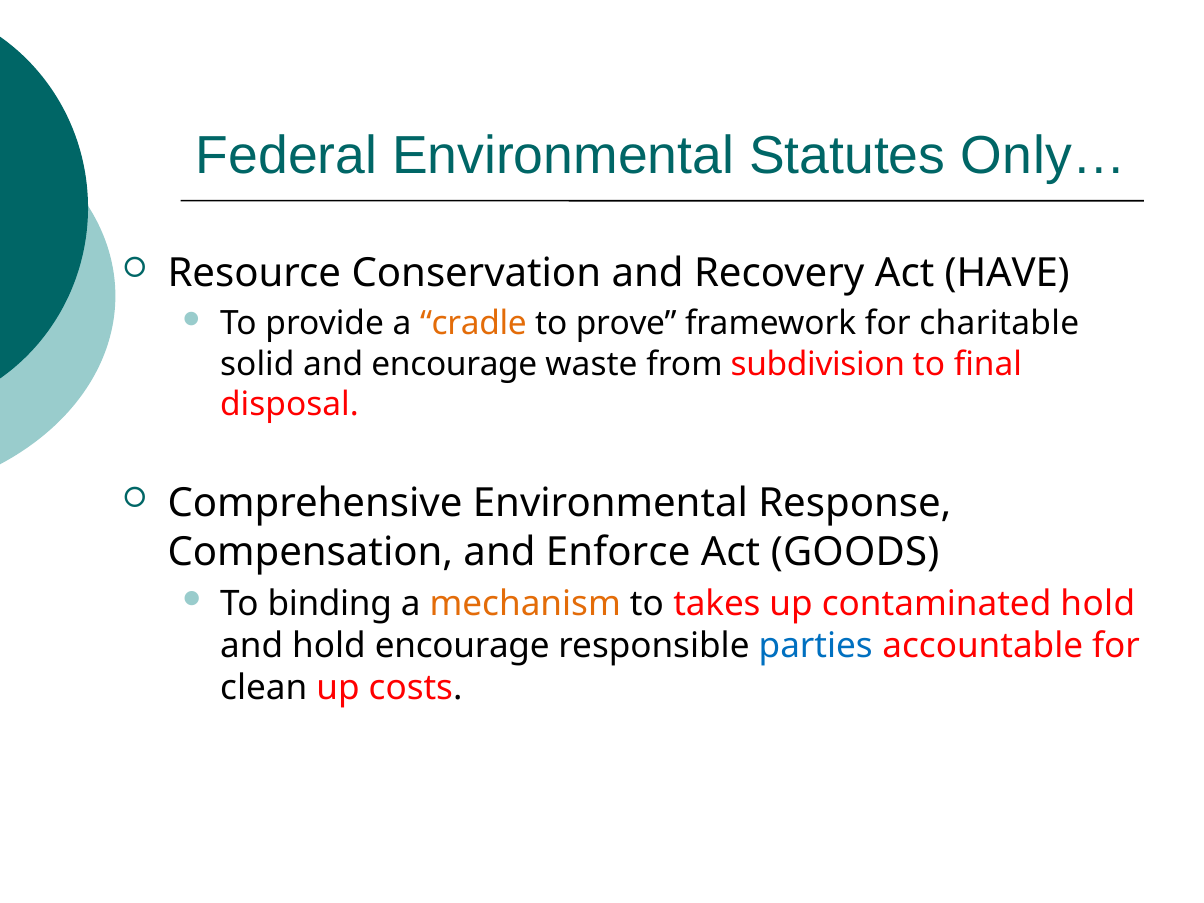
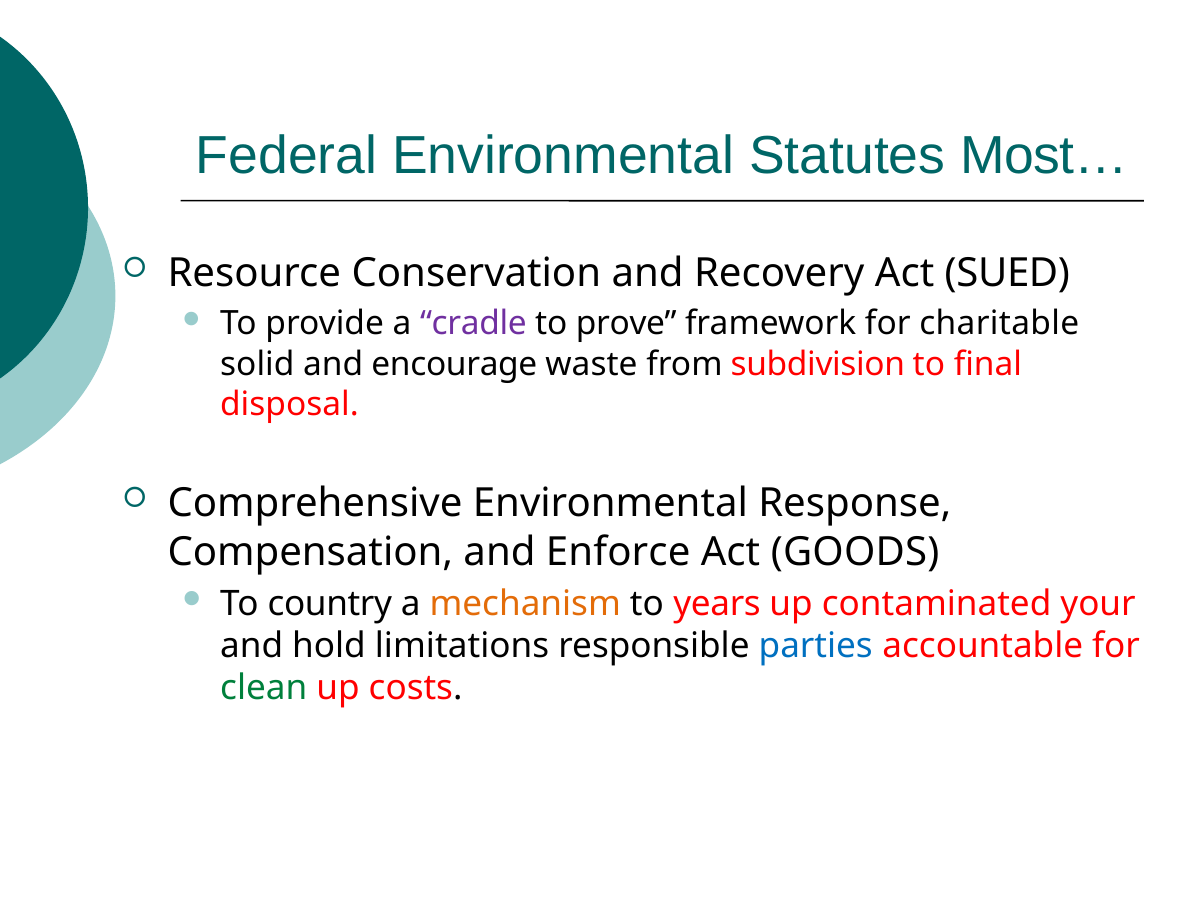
Only…: Only… -> Most… (1044, 156)
HAVE: HAVE -> SUED (1007, 274)
cradle colour: orange -> purple (473, 324)
binding: binding -> country (330, 604)
takes: takes -> years (717, 604)
contaminated hold: hold -> your (1098, 604)
hold encourage: encourage -> limitations (462, 646)
clean colour: black -> green (264, 688)
